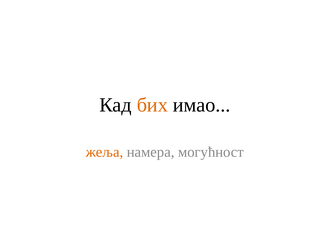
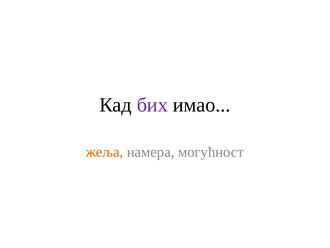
бих colour: orange -> purple (152, 105)
